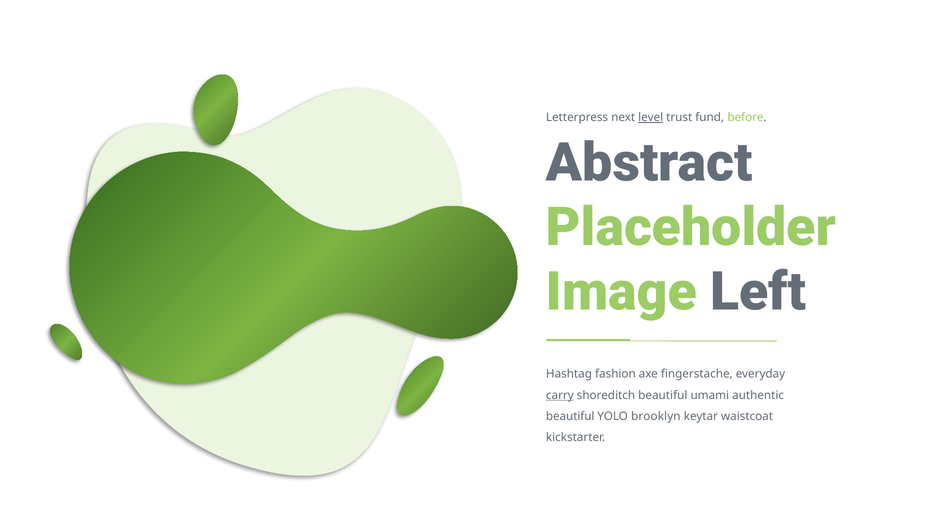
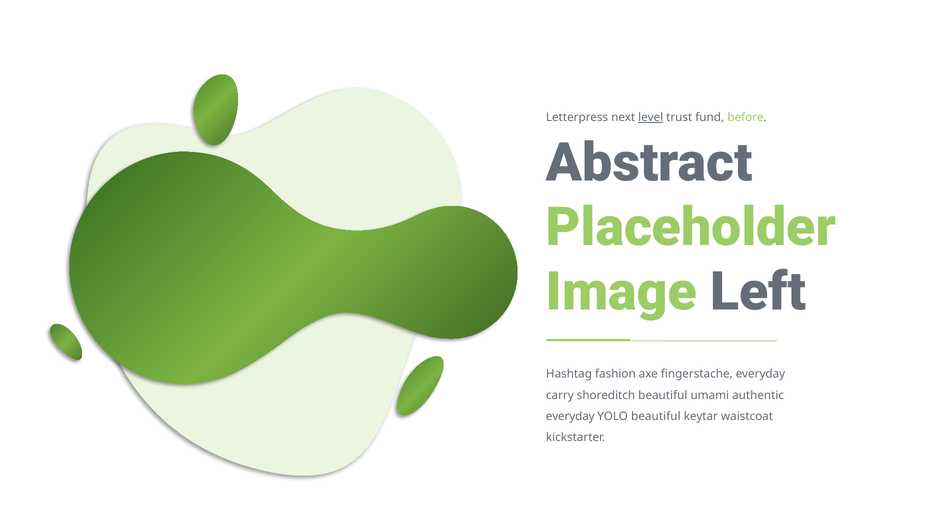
carry underline: present -> none (560, 395)
beautiful: beautiful -> everyday (570, 416)
YOLO brooklyn: brooklyn -> beautiful (656, 416)
